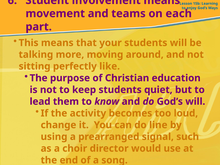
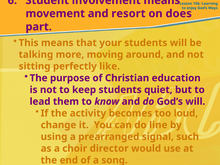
teams: teams -> resort (128, 14)
each: each -> does (179, 14)
